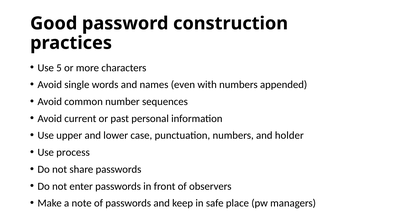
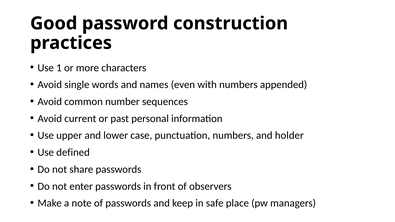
5: 5 -> 1 (59, 68)
process: process -> defined (73, 153)
